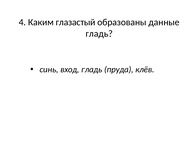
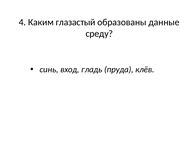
гладь: гладь -> среду (99, 33)
